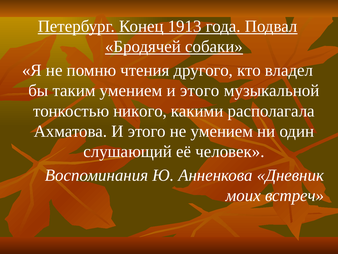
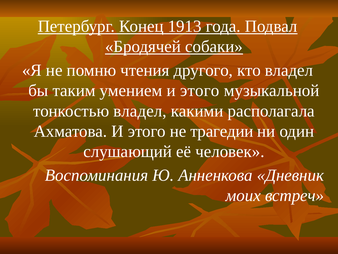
тонкостью никого: никого -> владел (140, 111)
не умением: умением -> трагедии (222, 131)
